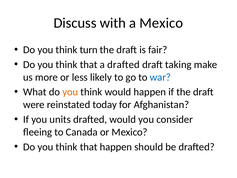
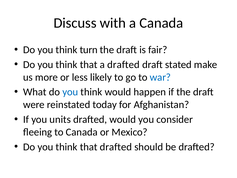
a Mexico: Mexico -> Canada (161, 23)
taking: taking -> stated (178, 64)
you colour: orange -> blue (70, 92)
that happen: happen -> drafted (116, 147)
